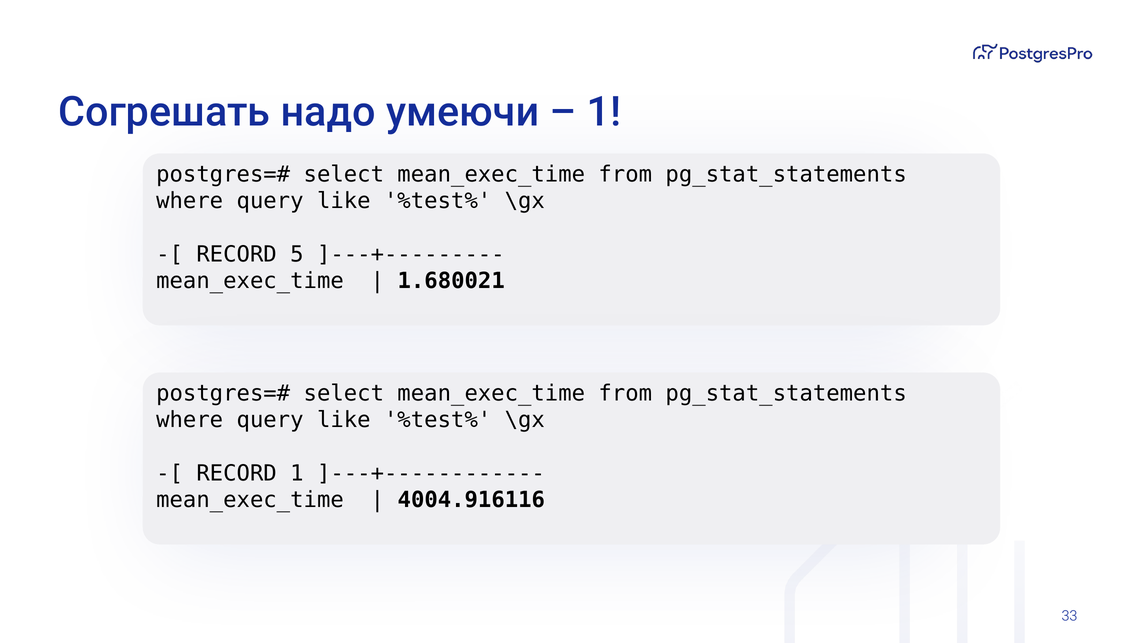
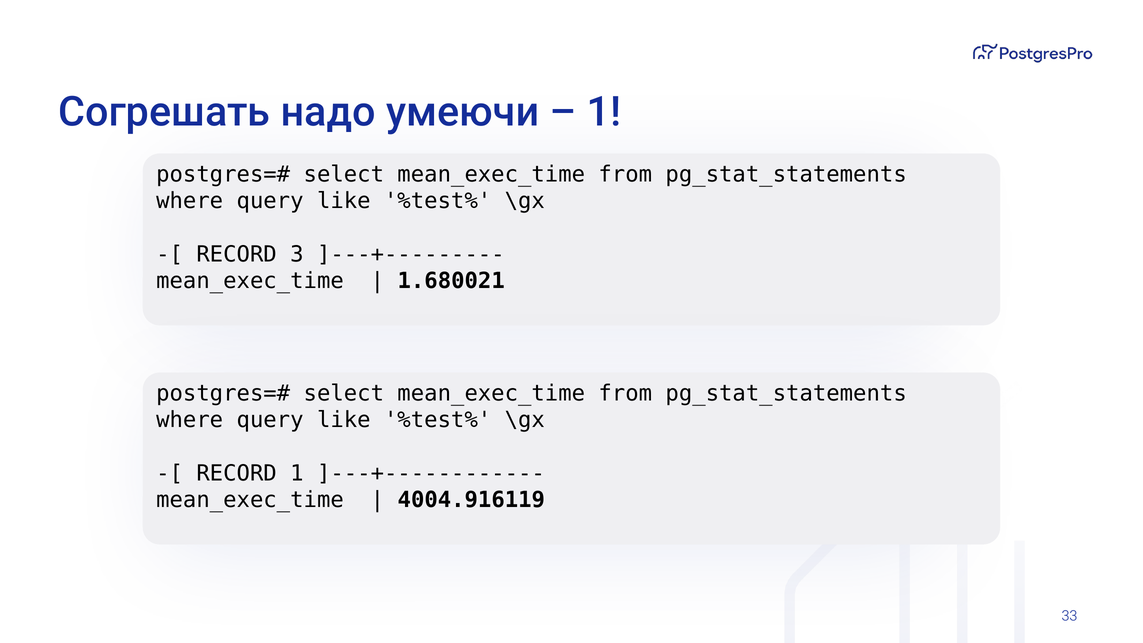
5: 5 -> 3 (297, 254)
4004.916116: 4004.916116 -> 4004.916119 (471, 500)
